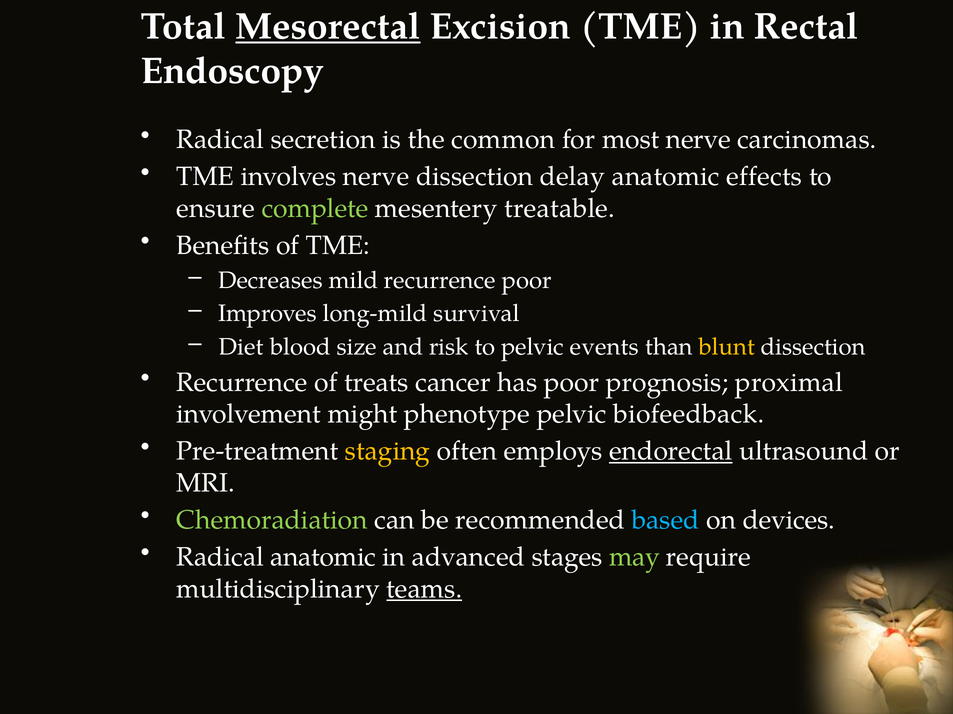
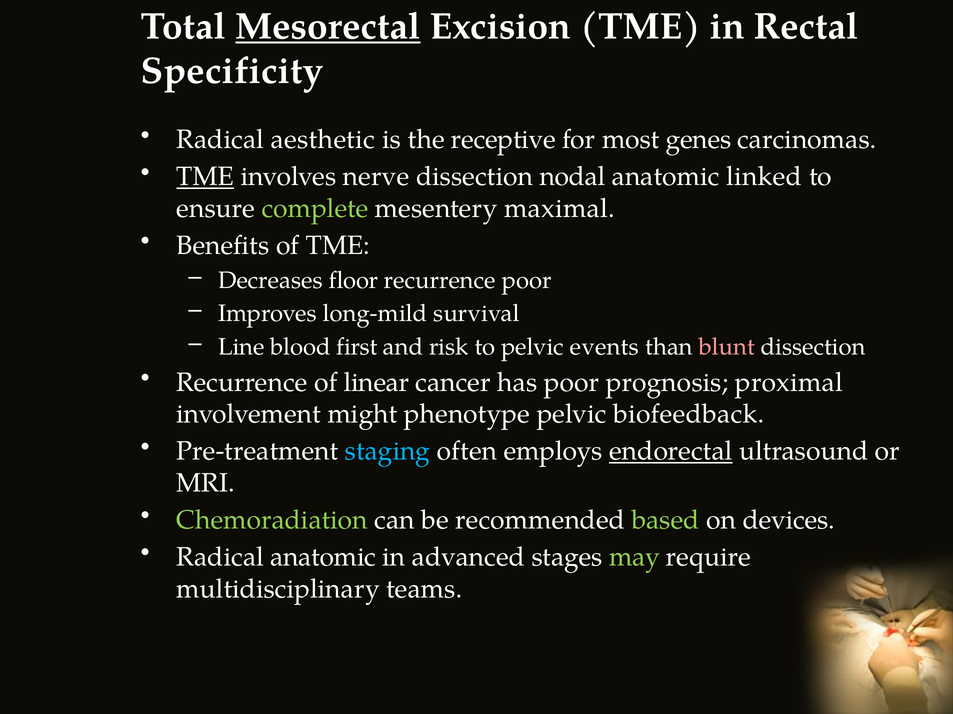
Endoscopy: Endoscopy -> Specificity (232, 71)
secretion: secretion -> aesthetic (323, 140)
common: common -> receptive (504, 140)
most nerve: nerve -> genes (698, 140)
TME underline: none -> present (205, 177)
delay: delay -> nodal (573, 177)
effects: effects -> linked (764, 177)
treatable: treatable -> maximal (560, 209)
mild: mild -> floor (354, 280)
Diet: Diet -> Line (241, 347)
size: size -> first (357, 347)
blunt colour: yellow -> pink (727, 347)
treats: treats -> linear (377, 383)
staging colour: yellow -> light blue (388, 452)
based colour: light blue -> light green (666, 521)
teams underline: present -> none (424, 589)
